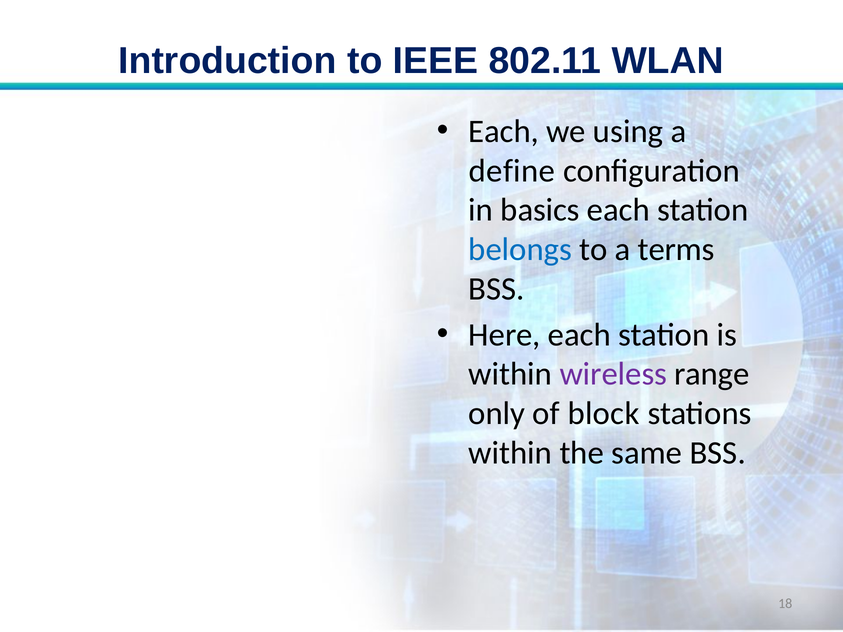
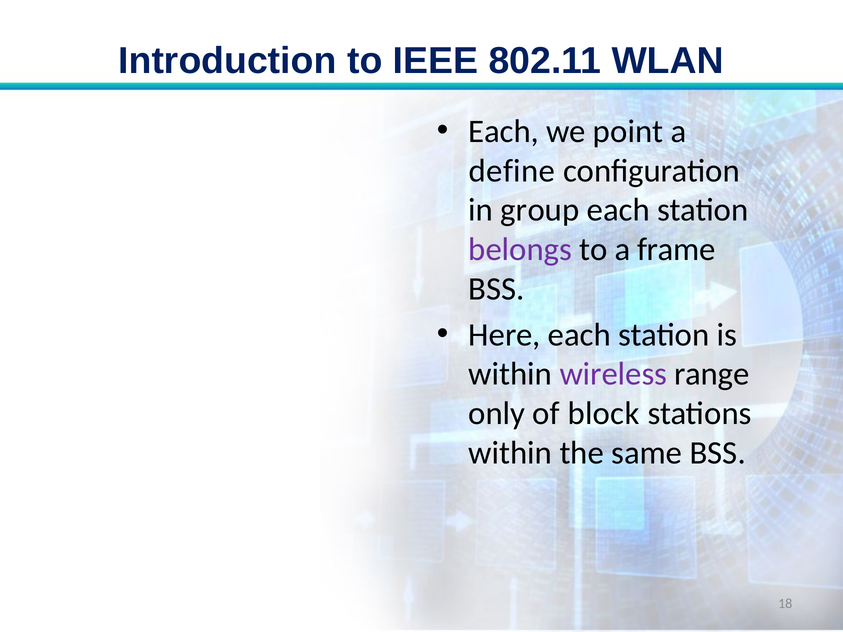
using: using -> point (628, 131)
basics: basics -> group (540, 210)
belongs colour: blue -> purple (520, 250)
terms: terms -> frame (676, 250)
